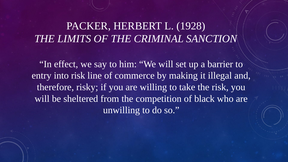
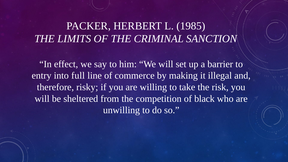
1928: 1928 -> 1985 (191, 26)
into risk: risk -> full (78, 76)
